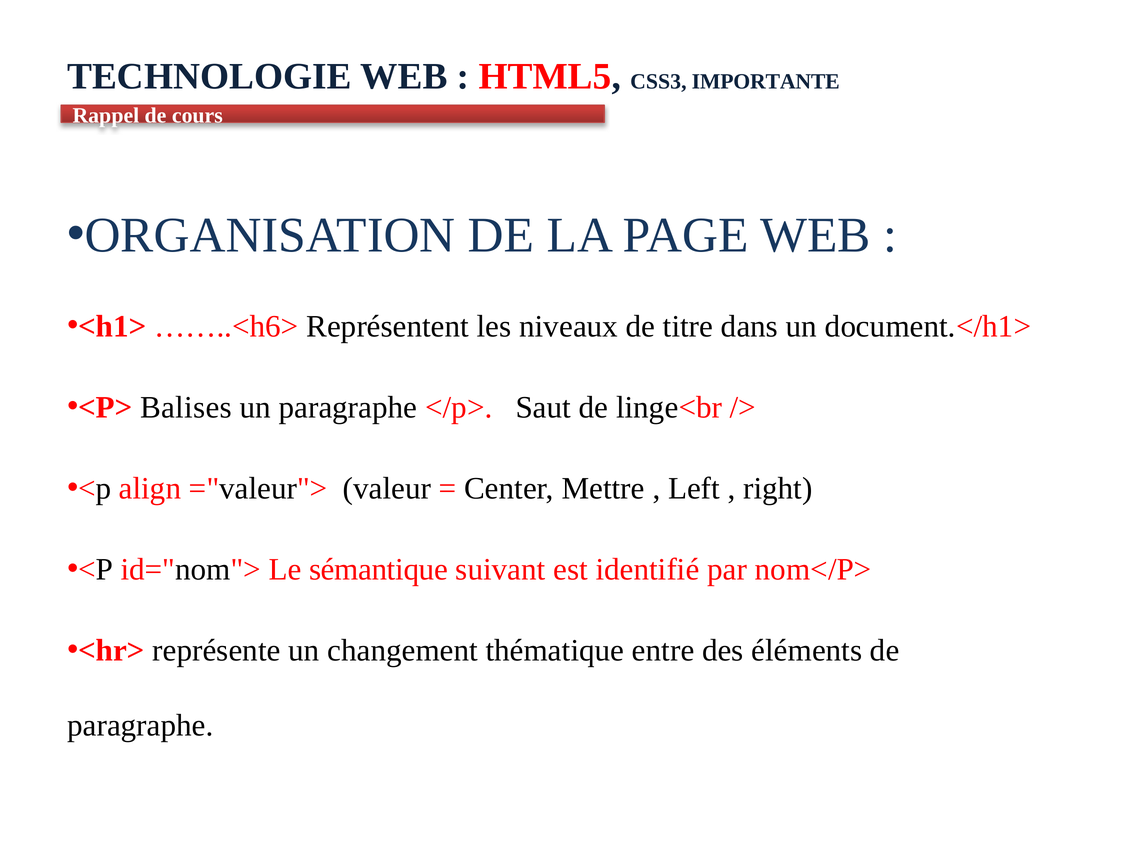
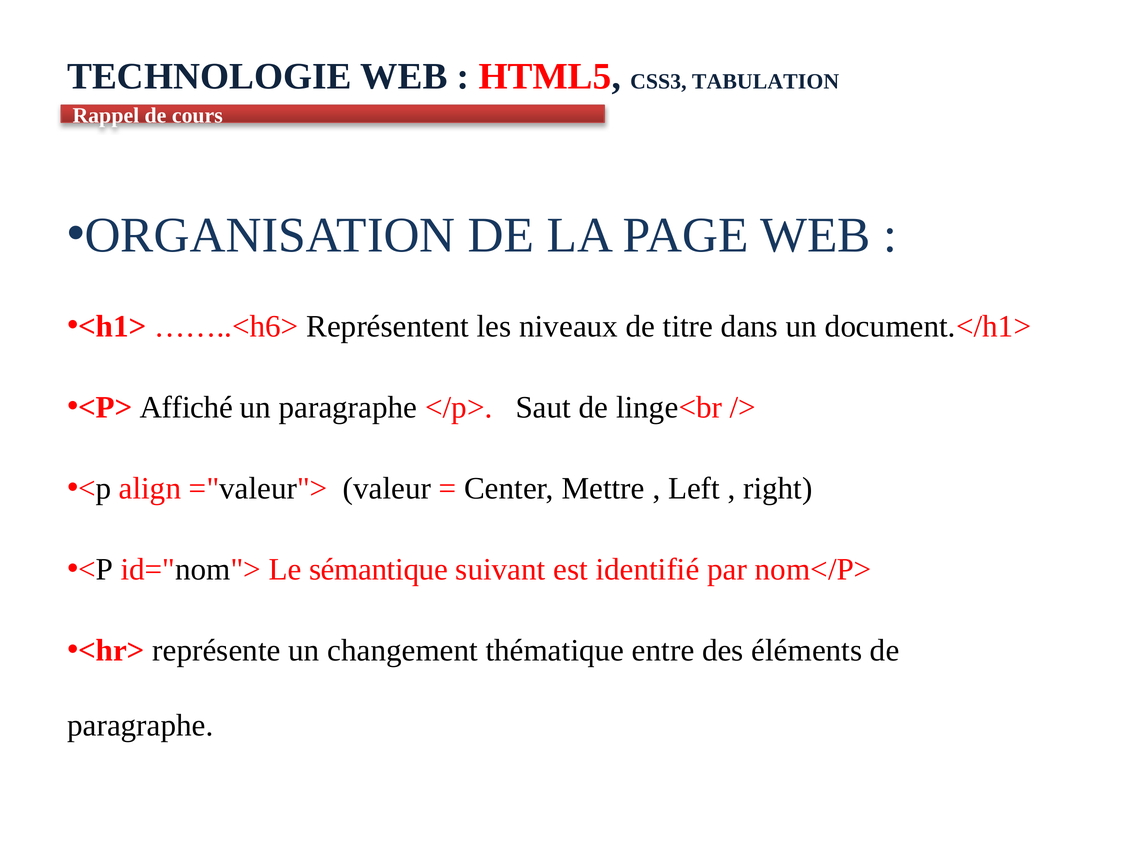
IMPORTANTE: IMPORTANTE -> TABULATION (766, 82)
Balises: Balises -> Affiché (186, 407)
